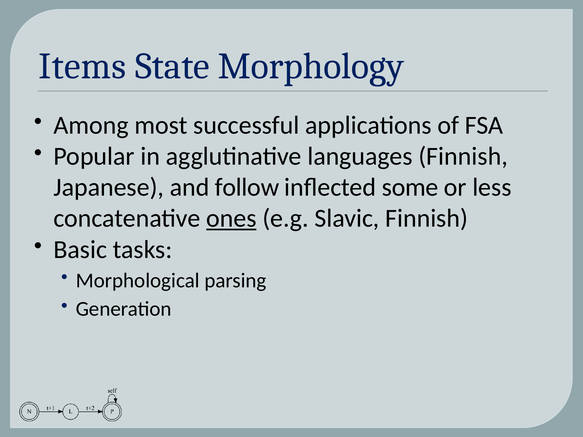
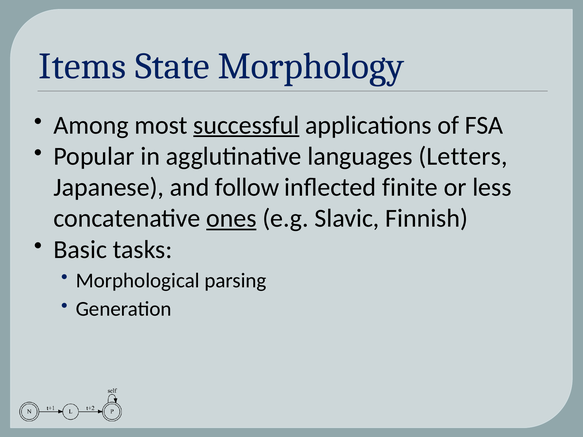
successful underline: none -> present (246, 125)
languages Finnish: Finnish -> Letters (463, 156)
some: some -> finite (410, 187)
